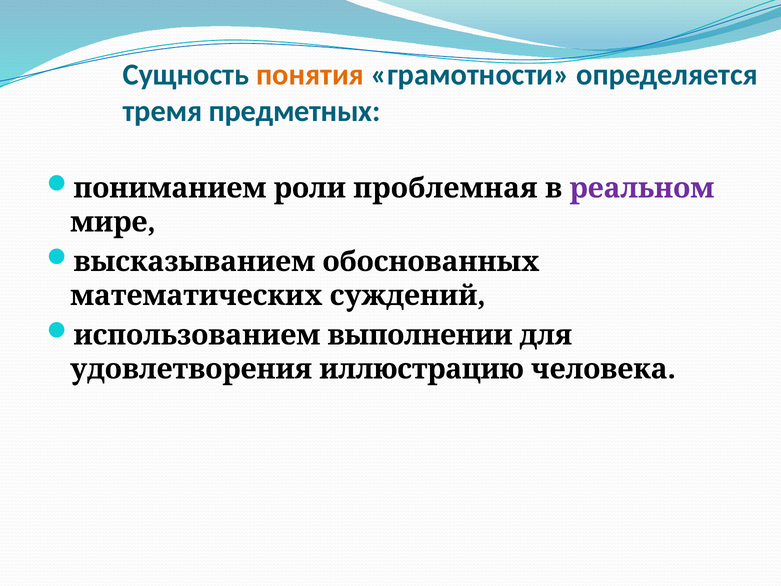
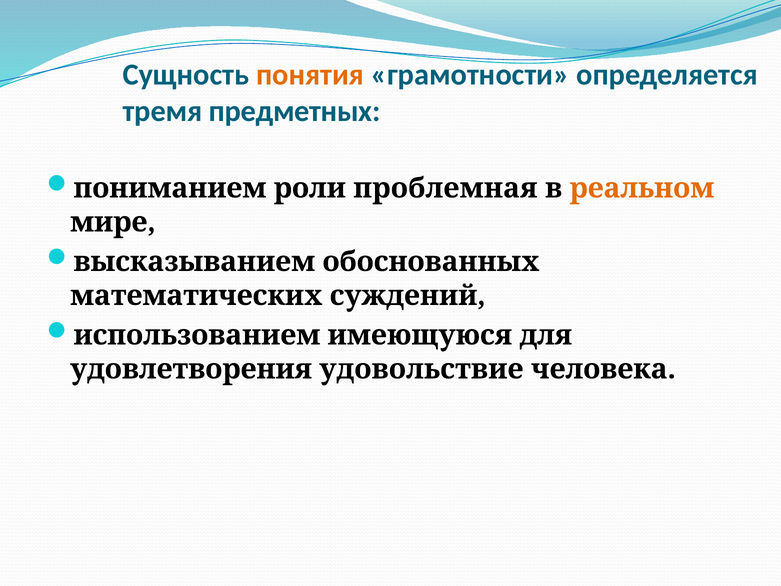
реальном colour: purple -> orange (642, 188)
выполнении: выполнении -> имеющуюся (420, 335)
иллюстрацию: иллюстрацию -> удовольствие (421, 369)
